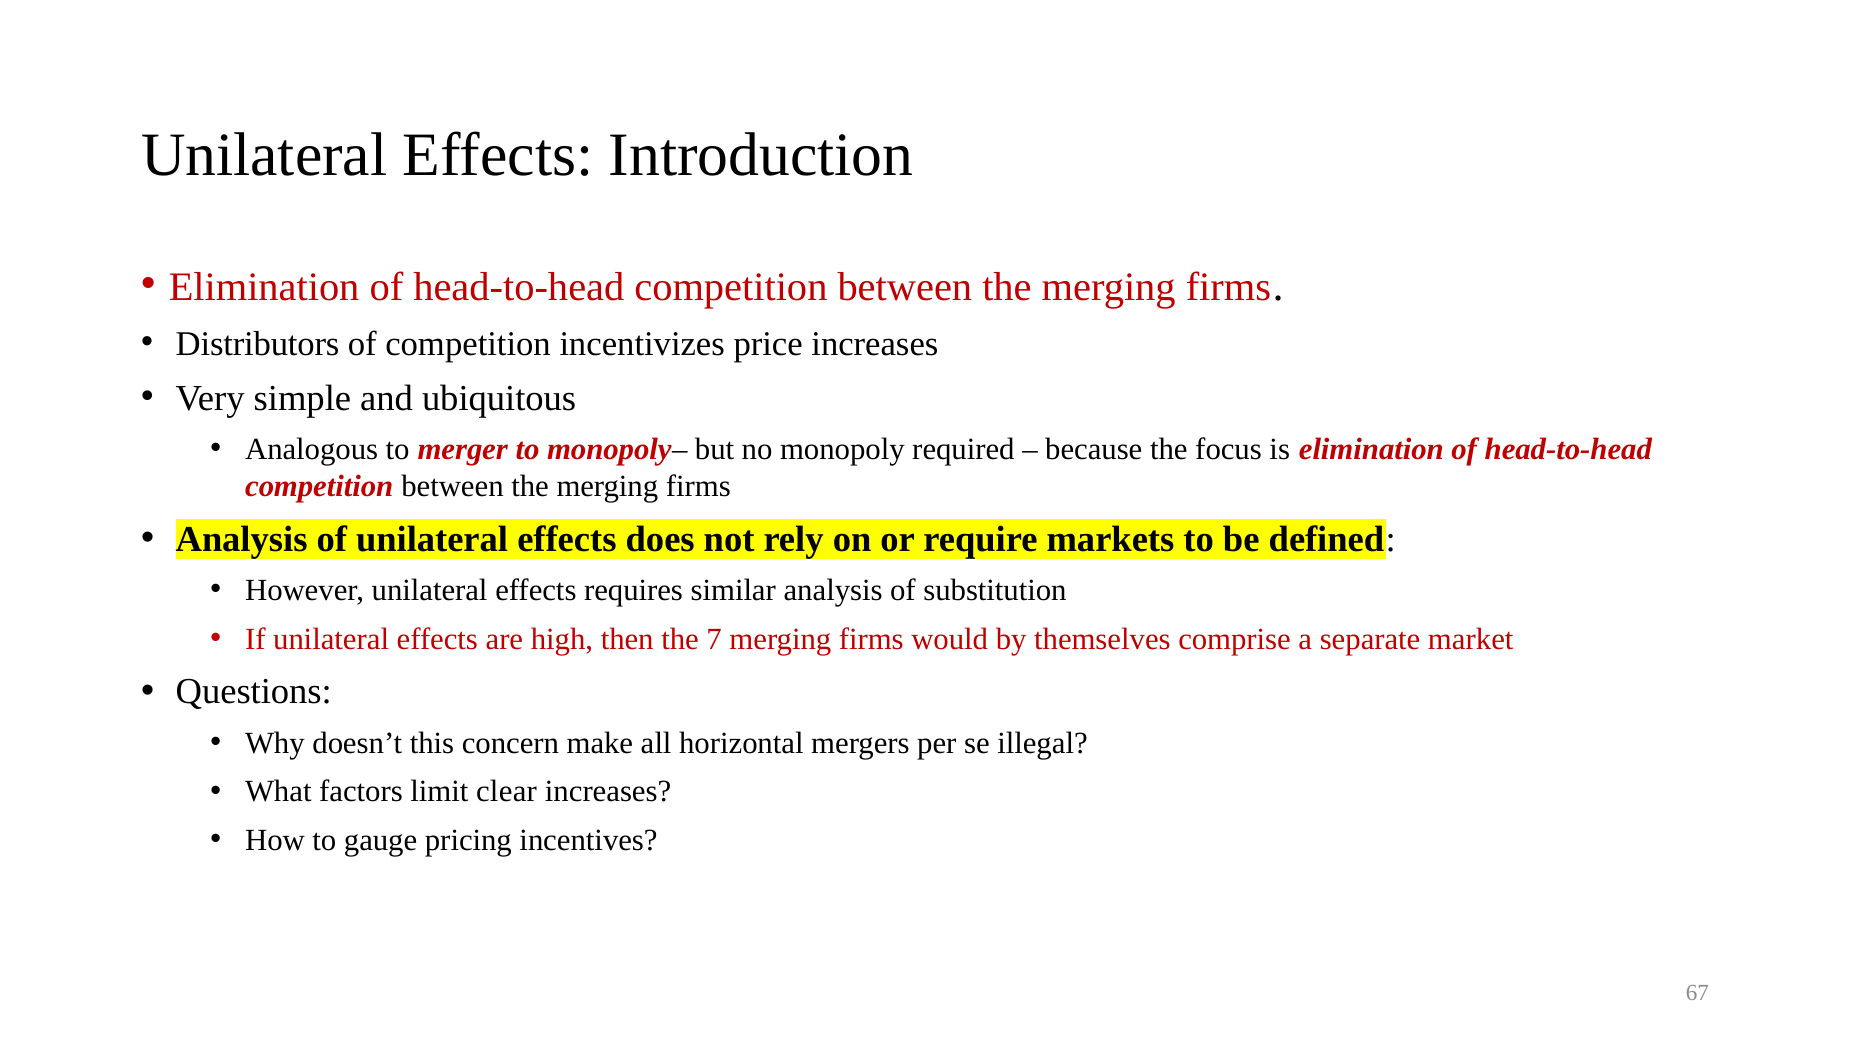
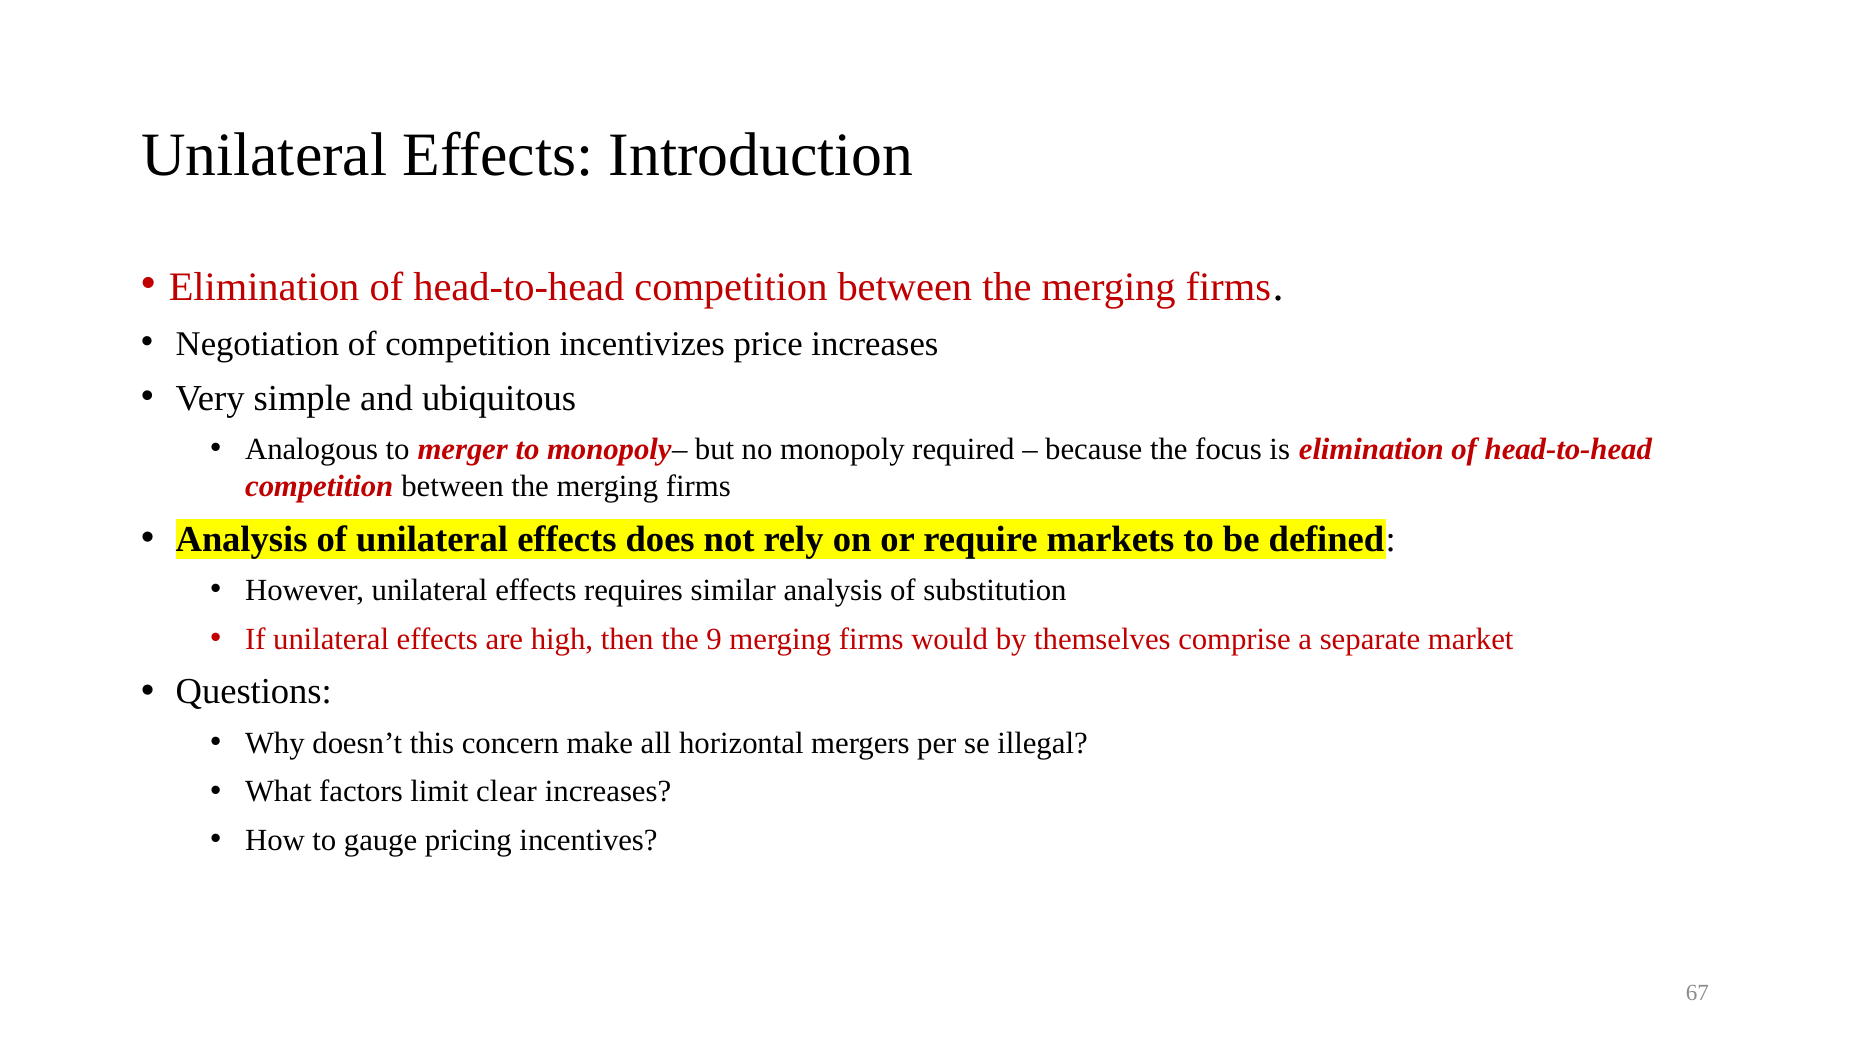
Distributors: Distributors -> Negotiation (257, 344)
7: 7 -> 9 (714, 640)
